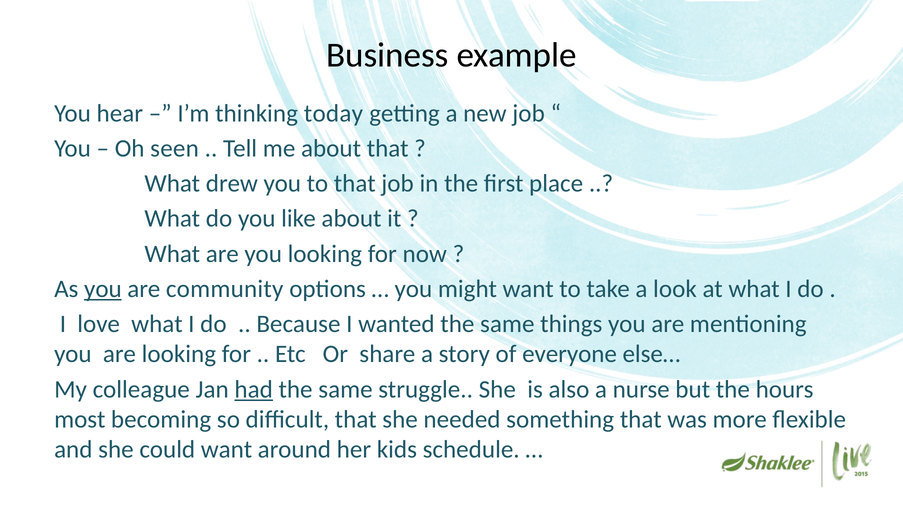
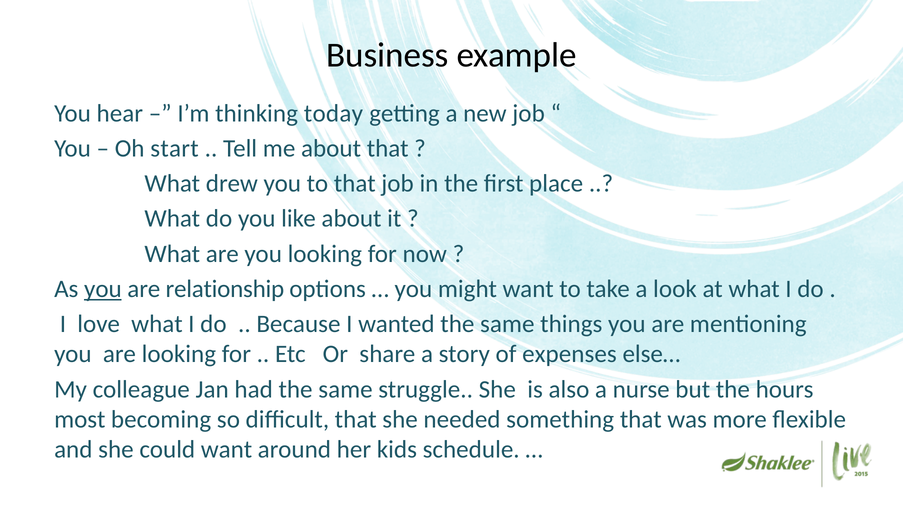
seen: seen -> start (175, 148)
community: community -> relationship (225, 289)
everyone: everyone -> expenses (569, 354)
had underline: present -> none (254, 389)
